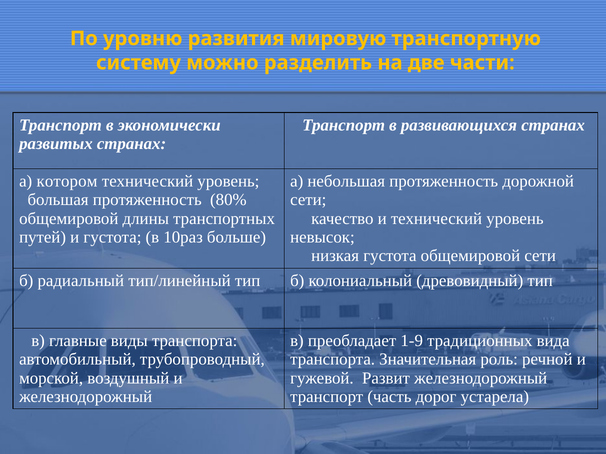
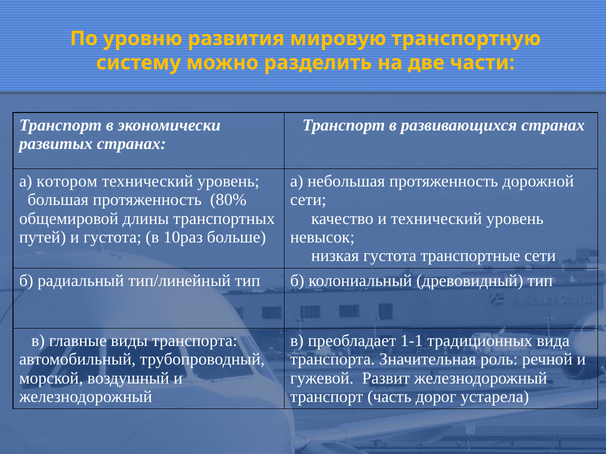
густота общемировой: общемировой -> транспортные (471, 256)
1-9: 1-9 -> 1-1 (412, 341)
